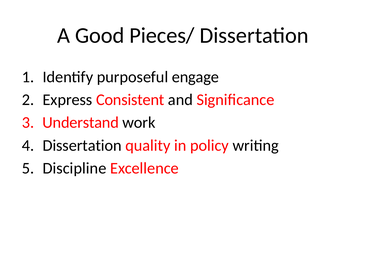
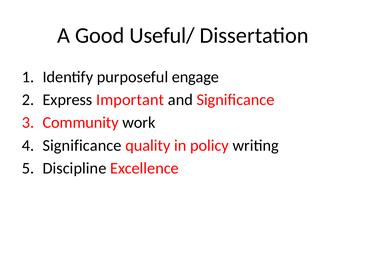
Pieces/: Pieces/ -> Useful/ (162, 35)
Consistent: Consistent -> Important (130, 100)
Understand: Understand -> Community (81, 122)
Dissertation: Dissertation -> Significance (82, 145)
